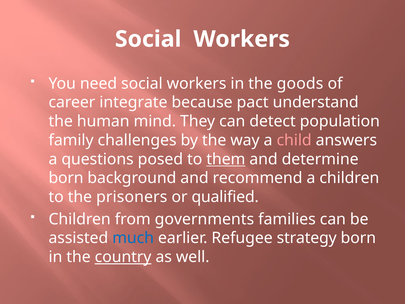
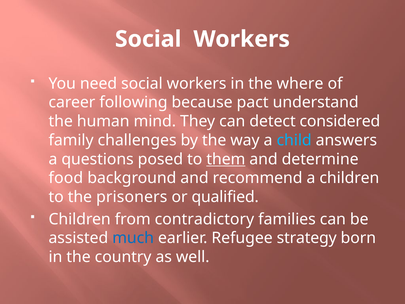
goods: goods -> where (300, 83)
integrate: integrate -> following (133, 102)
population: population -> considered (340, 121)
child colour: pink -> light blue (294, 140)
born: born -> food (66, 178)
governments: governments -> contradictory (204, 219)
country underline: present -> none (123, 257)
